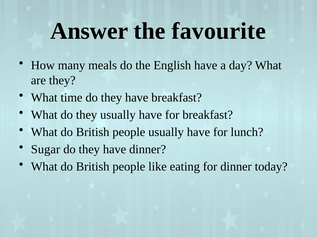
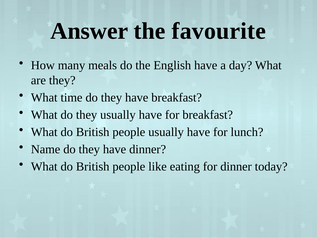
Sugar: Sugar -> Name (46, 149)
